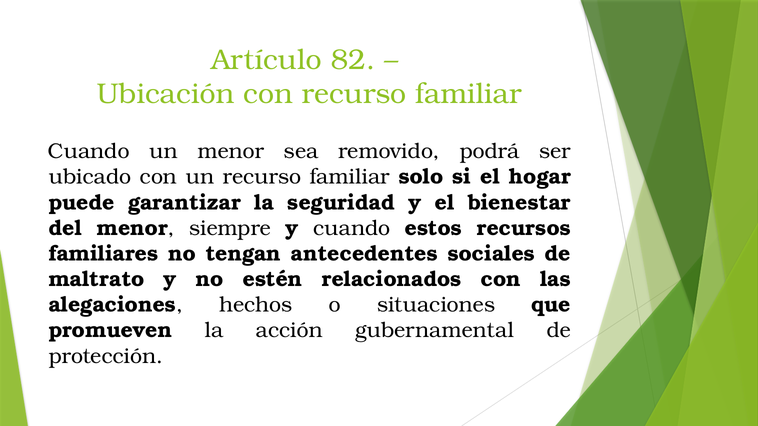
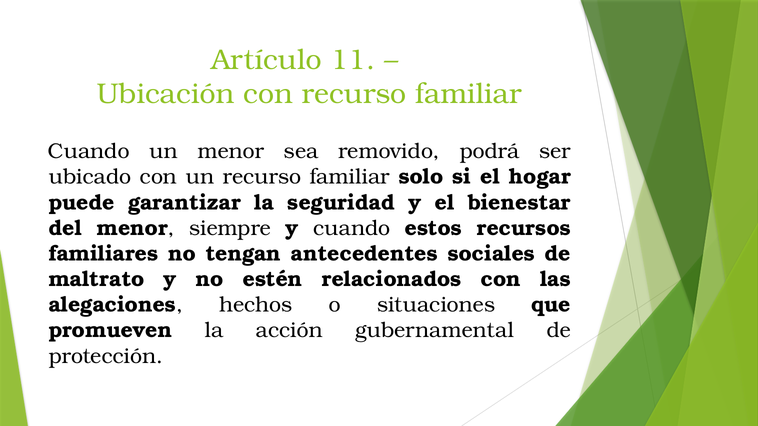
82: 82 -> 11 (353, 60)
